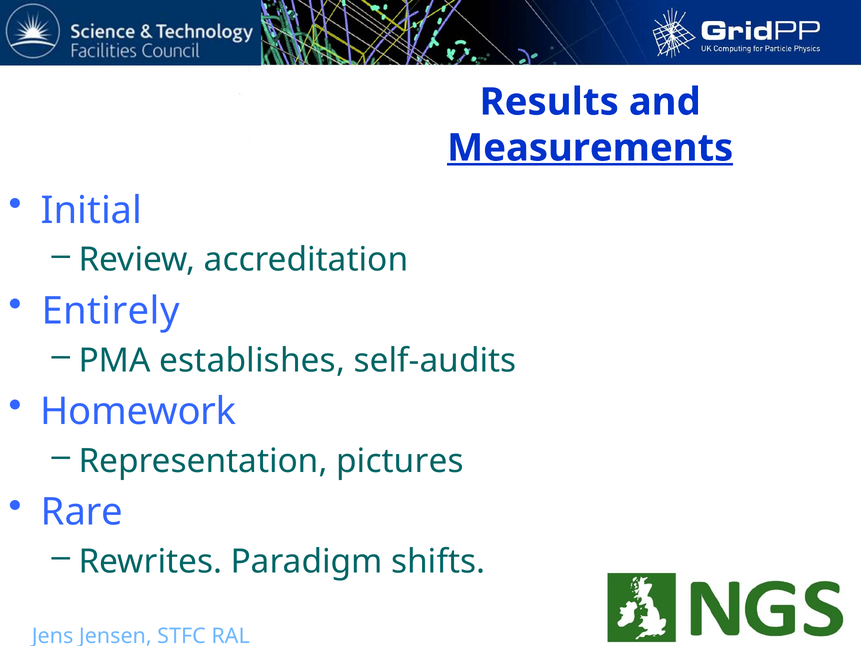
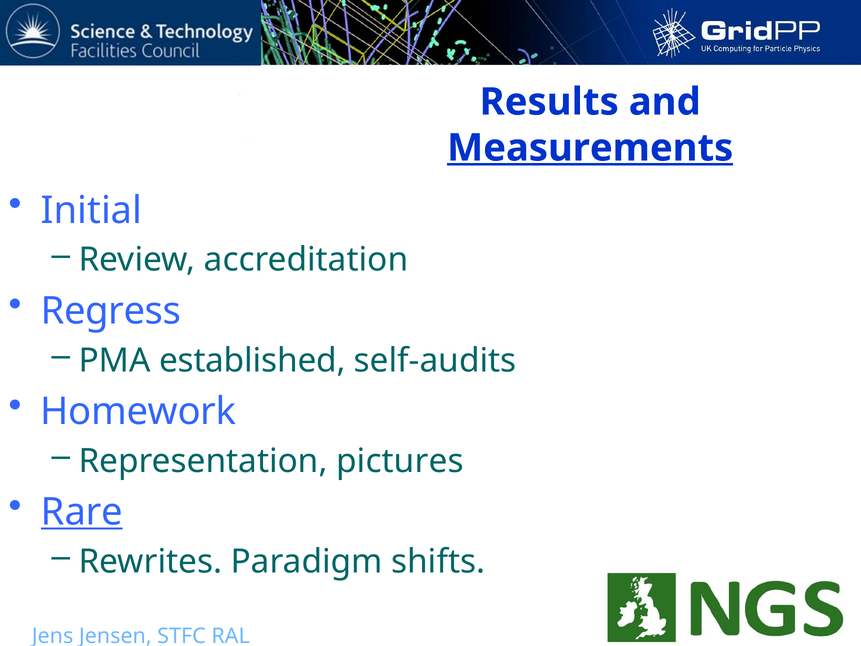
Entirely: Entirely -> Regress (111, 311)
establishes: establishes -> established (252, 360)
Rare underline: none -> present (82, 512)
